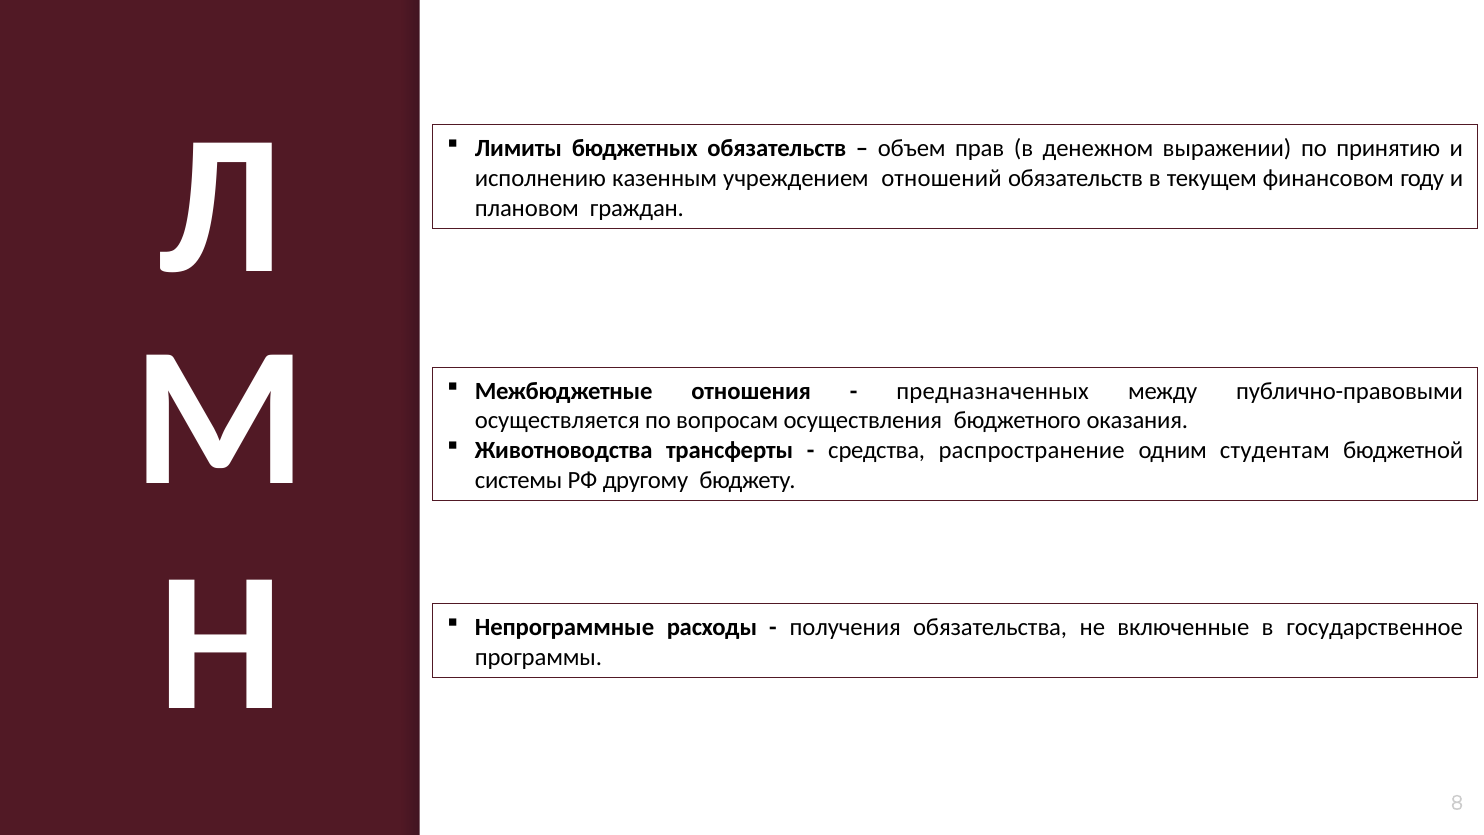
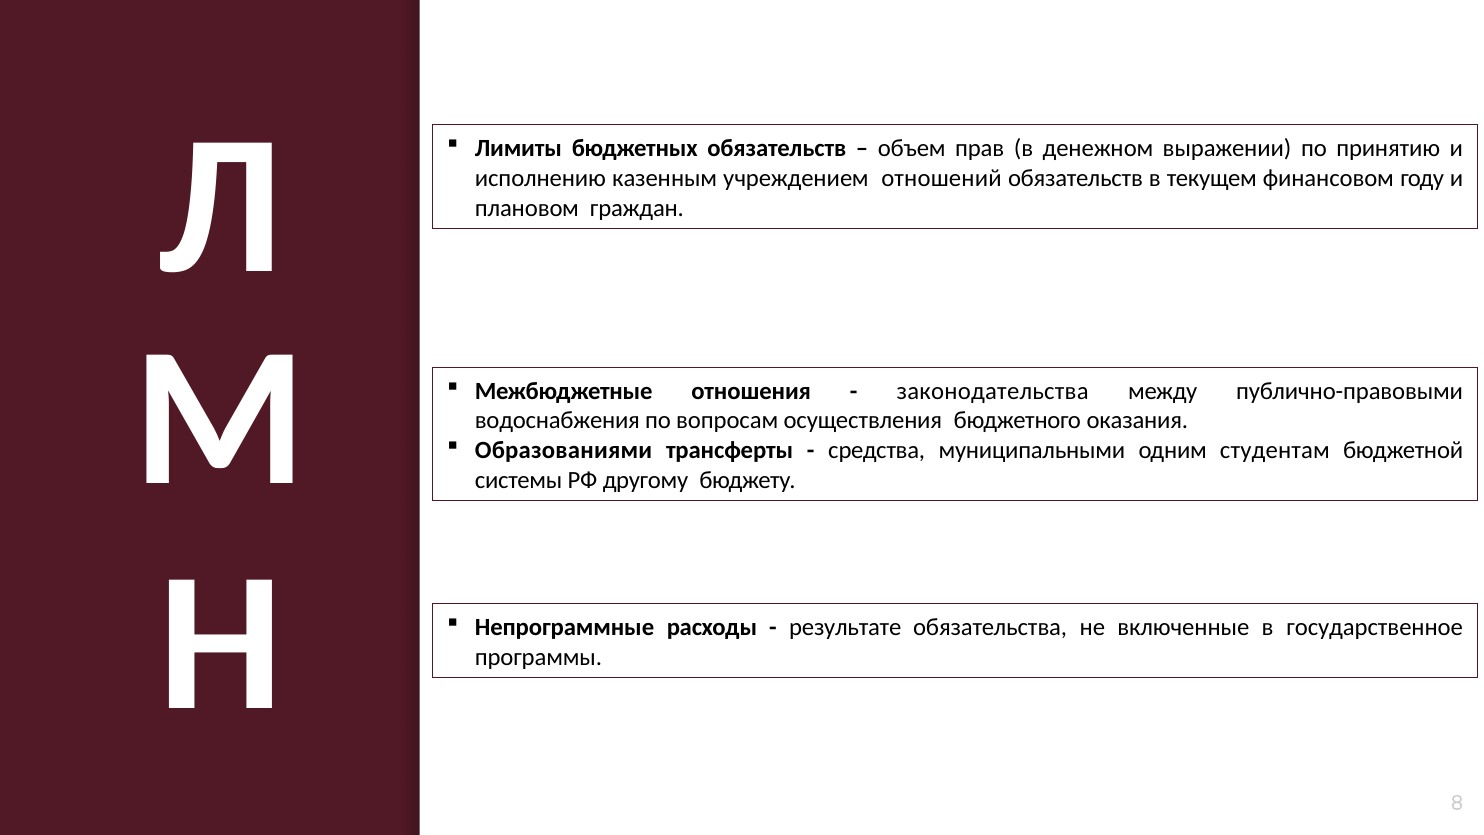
предназначенных: предназначенных -> законодательства (993, 391)
осуществляется: осуществляется -> водоснабжения (557, 421)
Животноводства: Животноводства -> Образованиями (564, 450)
распространение: распространение -> муниципальными (1032, 450)
получения: получения -> результате (845, 628)
